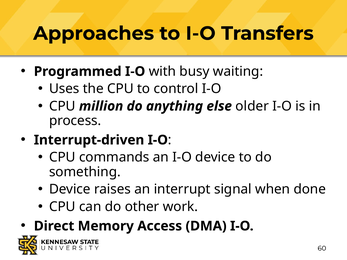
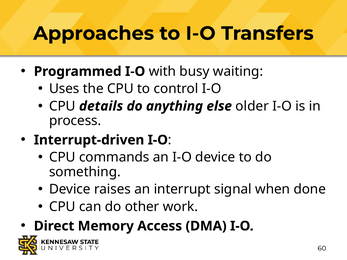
million: million -> details (101, 106)
